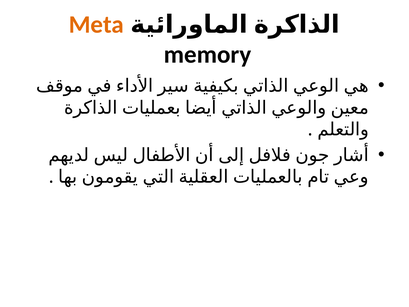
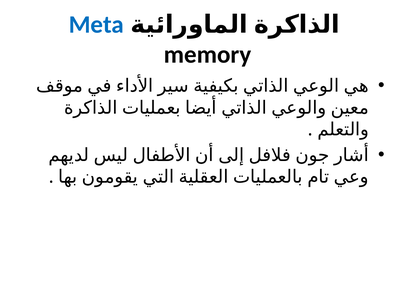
Meta colour: orange -> blue (96, 25)
